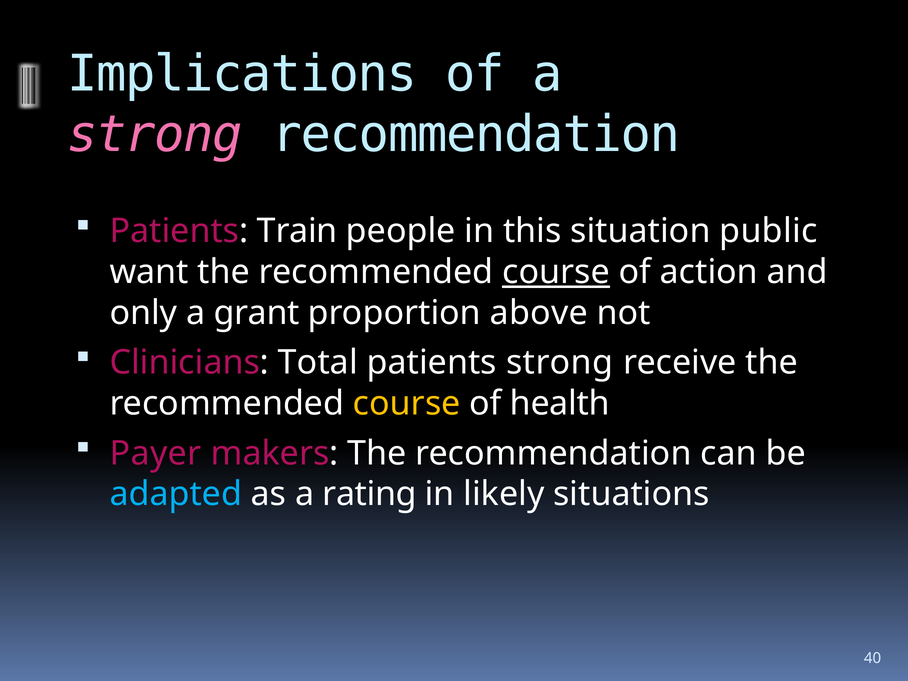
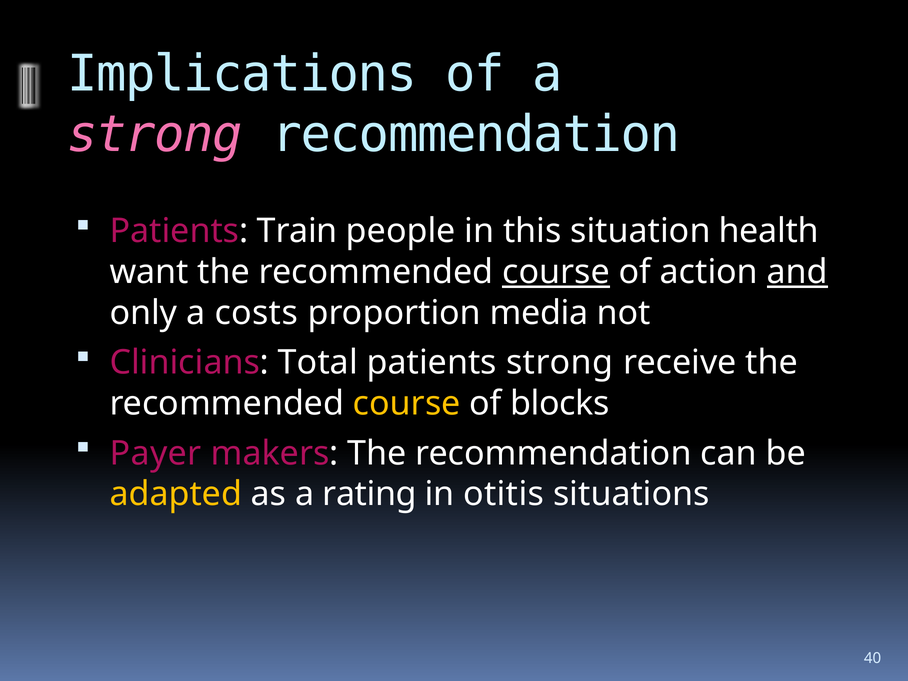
public: public -> health (769, 231)
and underline: none -> present (797, 272)
grant: grant -> costs (256, 313)
above: above -> media (539, 313)
health: health -> blocks (560, 404)
adapted colour: light blue -> yellow (176, 494)
likely: likely -> otitis (504, 494)
